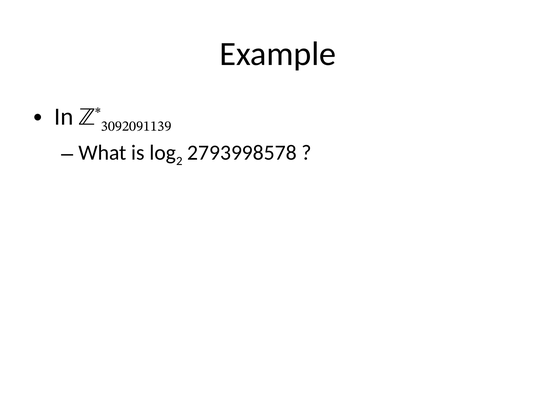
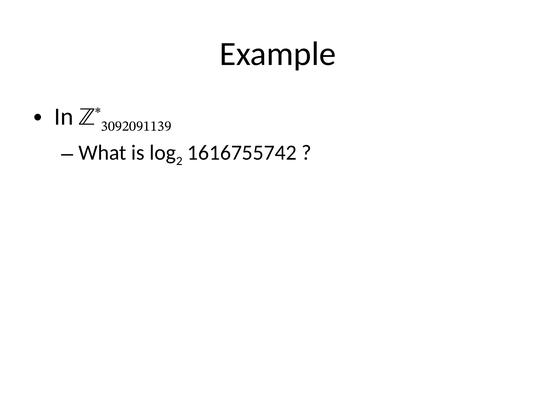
2793998578: 2793998578 -> 1616755742 (242, 153)
